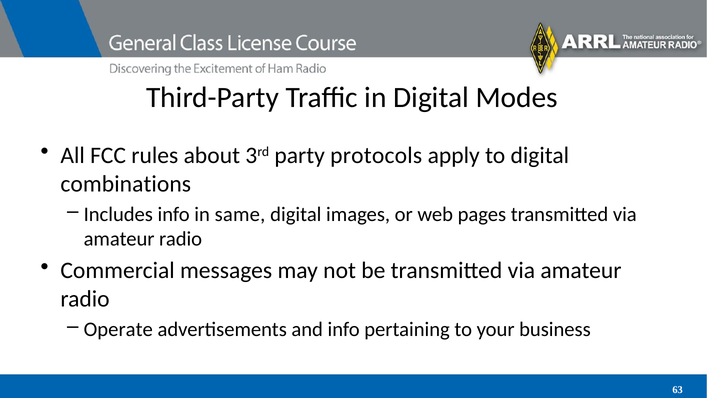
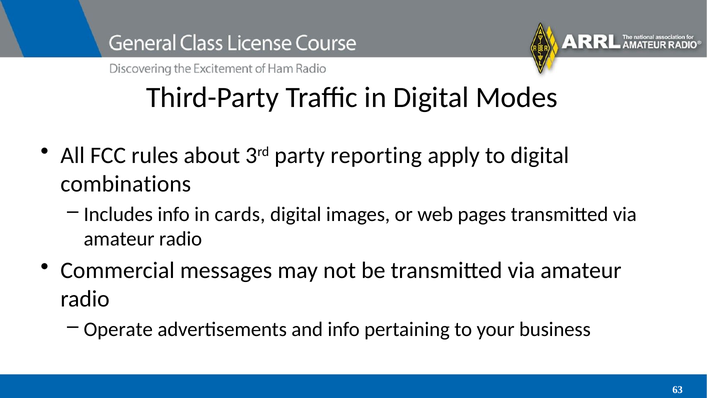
protocols: protocols -> reporting (376, 155)
same: same -> cards (240, 214)
